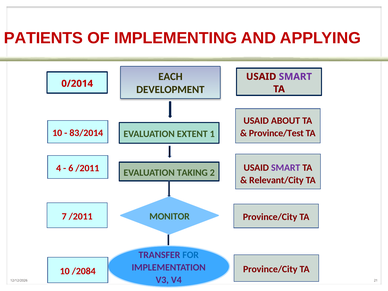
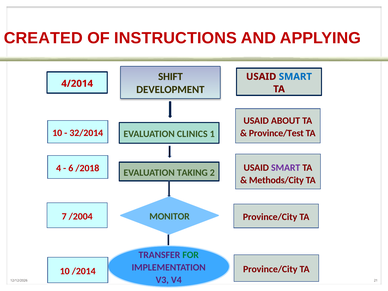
PATIENTS: PATIENTS -> CREATED (43, 38)
IMPLEMENTING: IMPLEMENTING -> INSTRUCTIONS (176, 38)
EACH: EACH -> SHIFT (170, 77)
SMART colour: purple -> blue (295, 77)
0/2014: 0/2014 -> 4/2014 (77, 84)
83/2014: 83/2014 -> 32/2014 (86, 133)
EXTENT: EXTENT -> CLINICS (192, 134)
6 /2011: /2011 -> /2018 (87, 168)
Relevant/City: Relevant/City -> Methods/City (276, 180)
7 /2011: /2011 -> /2004 (81, 216)
FOR colour: blue -> green (191, 255)
/2084: /2084 -> /2014 (84, 271)
